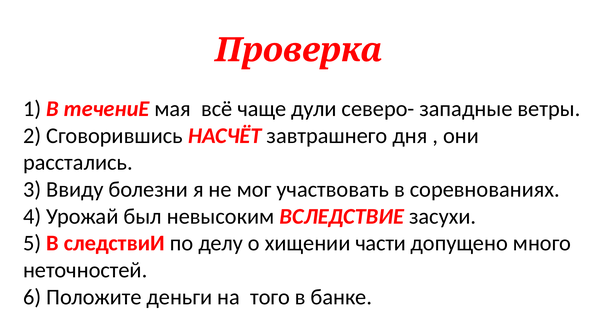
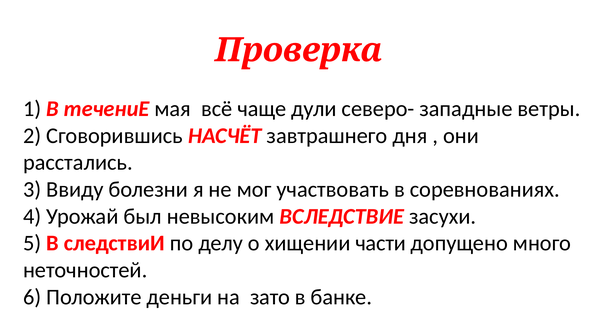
того: того -> зато (270, 297)
